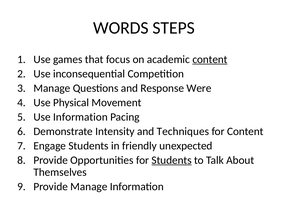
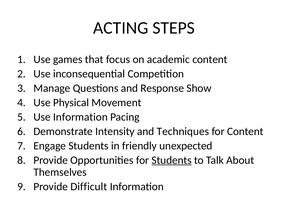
WORDS: WORDS -> ACTING (121, 28)
content underline: present -> none (210, 59)
Were: Were -> Show (199, 88)
Provide Manage: Manage -> Difficult (89, 187)
